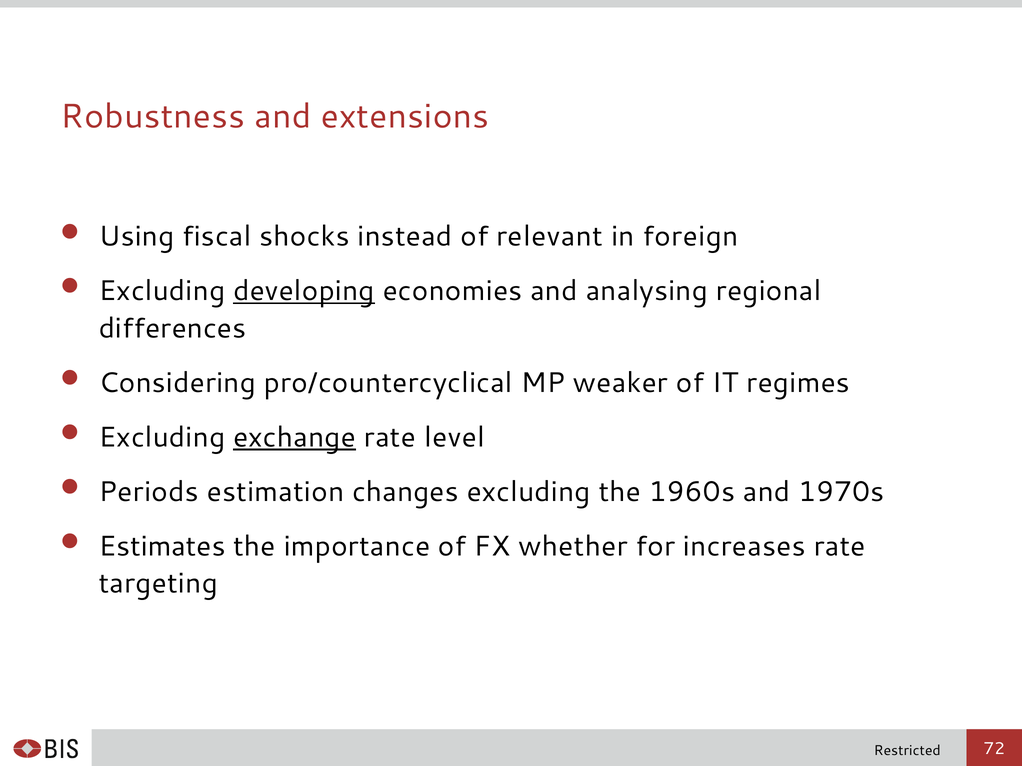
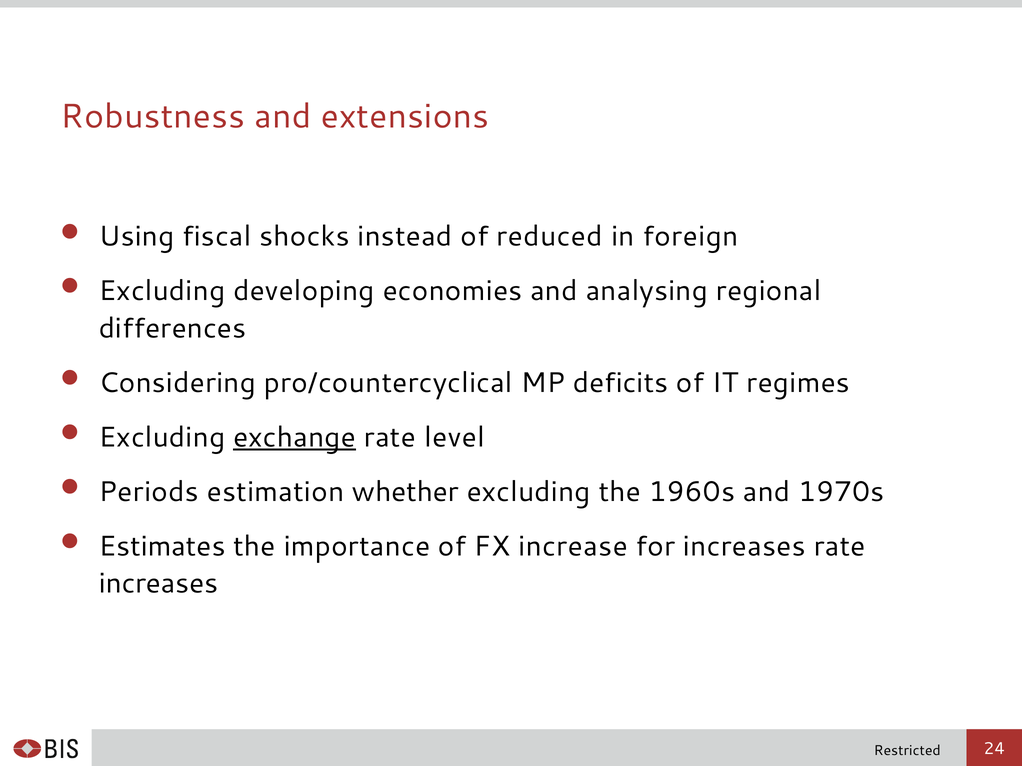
relevant: relevant -> reduced (550, 237)
developing underline: present -> none (304, 291)
weaker: weaker -> deficits (621, 383)
changes: changes -> whether (406, 492)
whether: whether -> increase (573, 547)
targeting: targeting -> increases (158, 584)
72: 72 -> 24 (994, 749)
